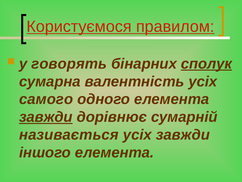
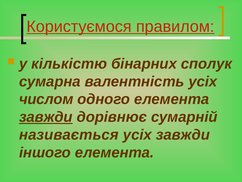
говорять: говорять -> кількістю (69, 64)
сполук underline: present -> none (206, 64)
самого: самого -> числом (46, 99)
